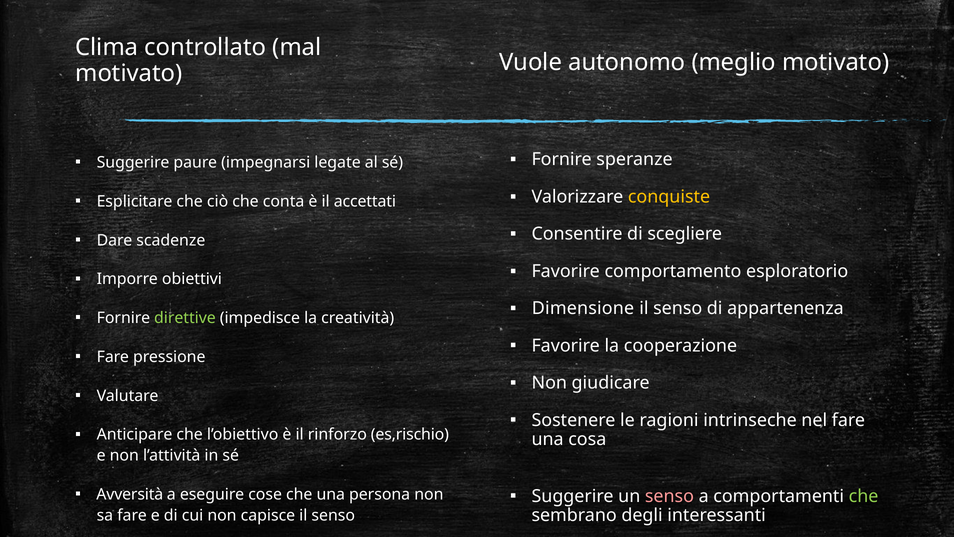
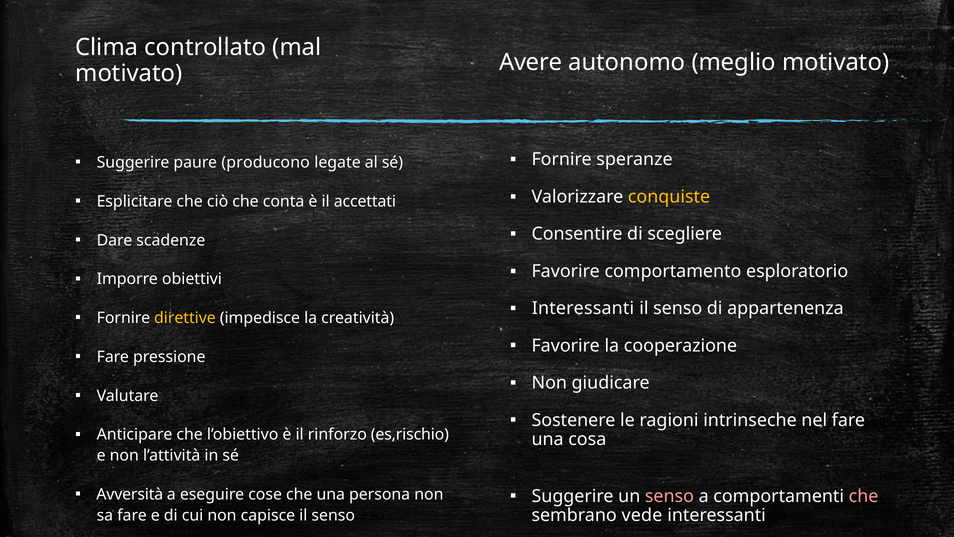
Vuole: Vuole -> Avere (531, 62)
impegnarsi: impegnarsi -> producono (266, 162)
Dimensione: Dimensione -> Interessanti (583, 308)
direttive colour: light green -> yellow (185, 318)
che colour: light green -> pink (864, 496)
degli: degli -> vede (642, 515)
